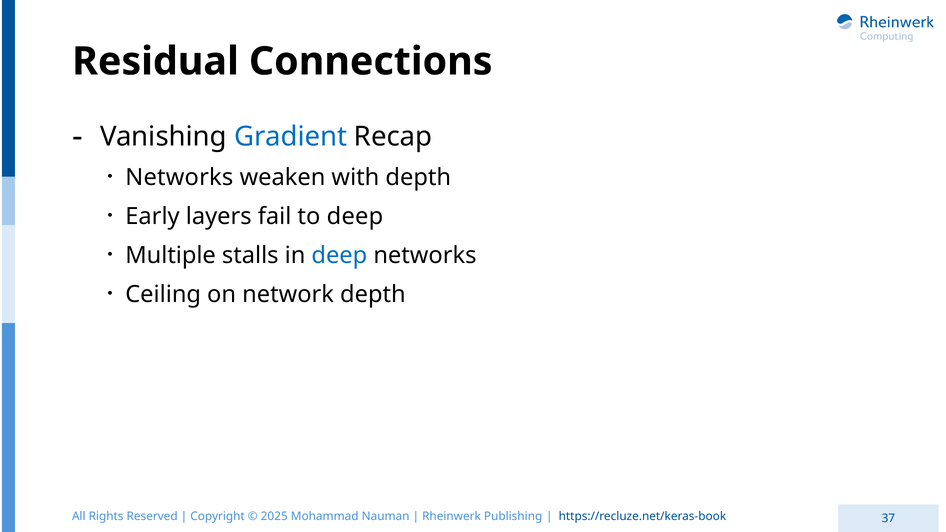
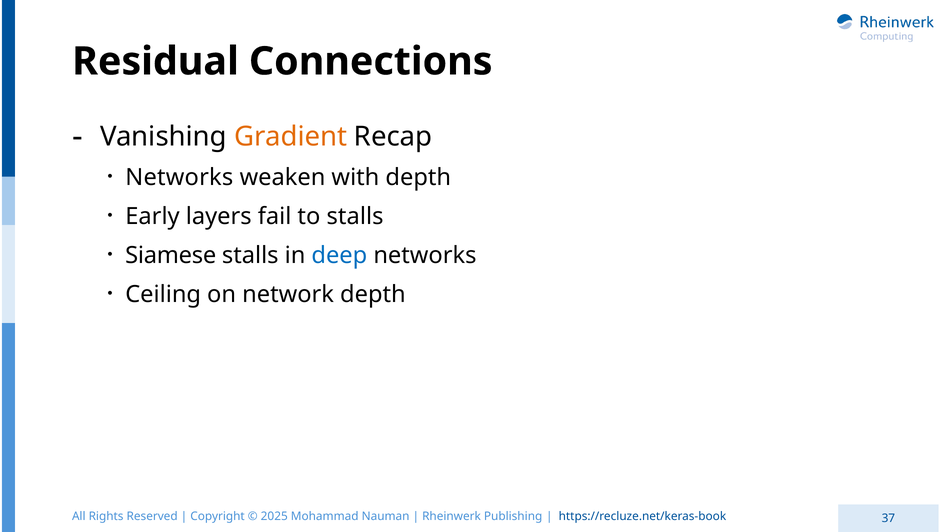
Gradient colour: blue -> orange (291, 137)
to deep: deep -> stalls (355, 217)
Multiple: Multiple -> Siamese (171, 256)
